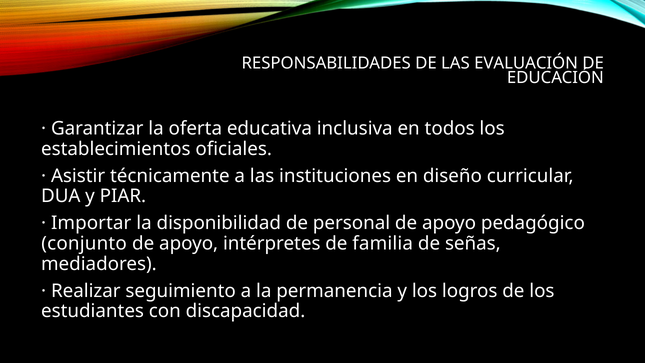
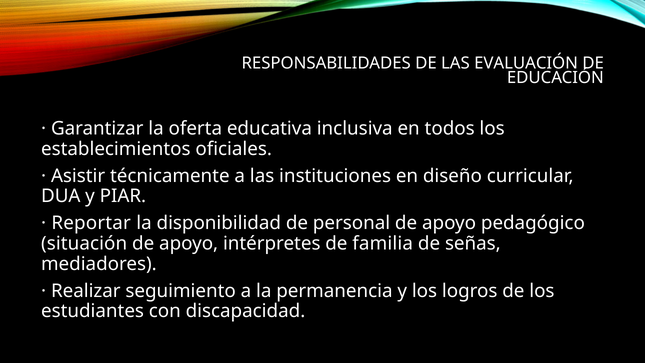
Importar: Importar -> Reportar (91, 223)
conjunto: conjunto -> situación (84, 243)
